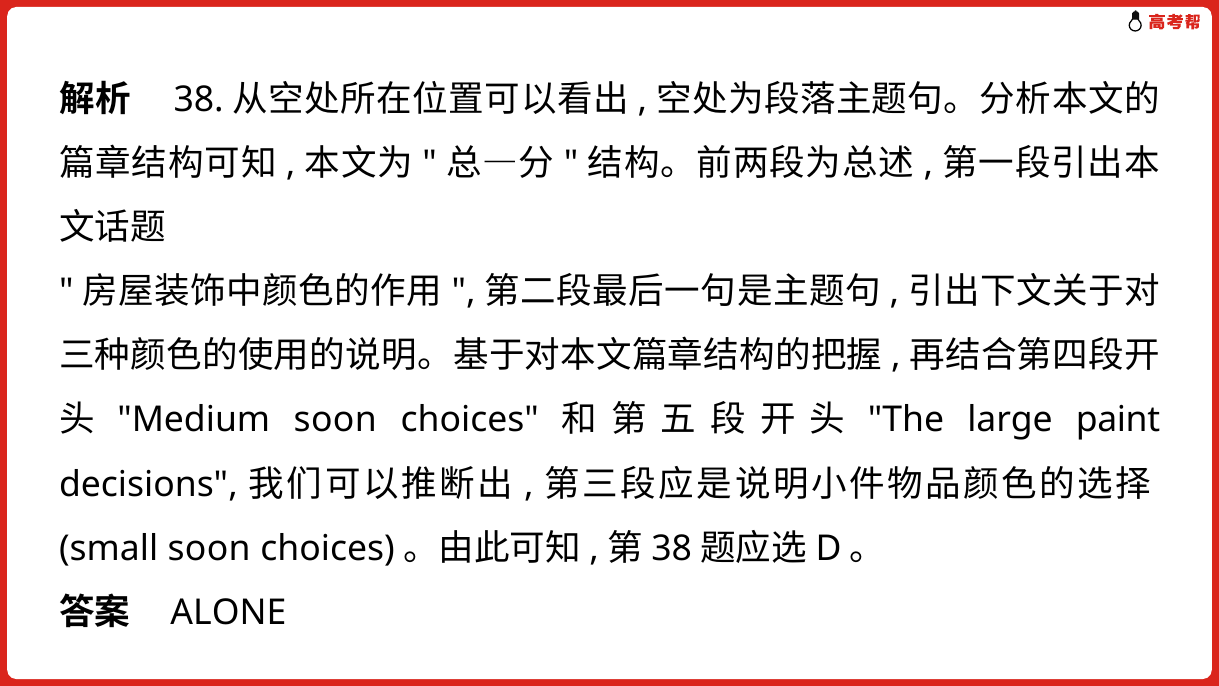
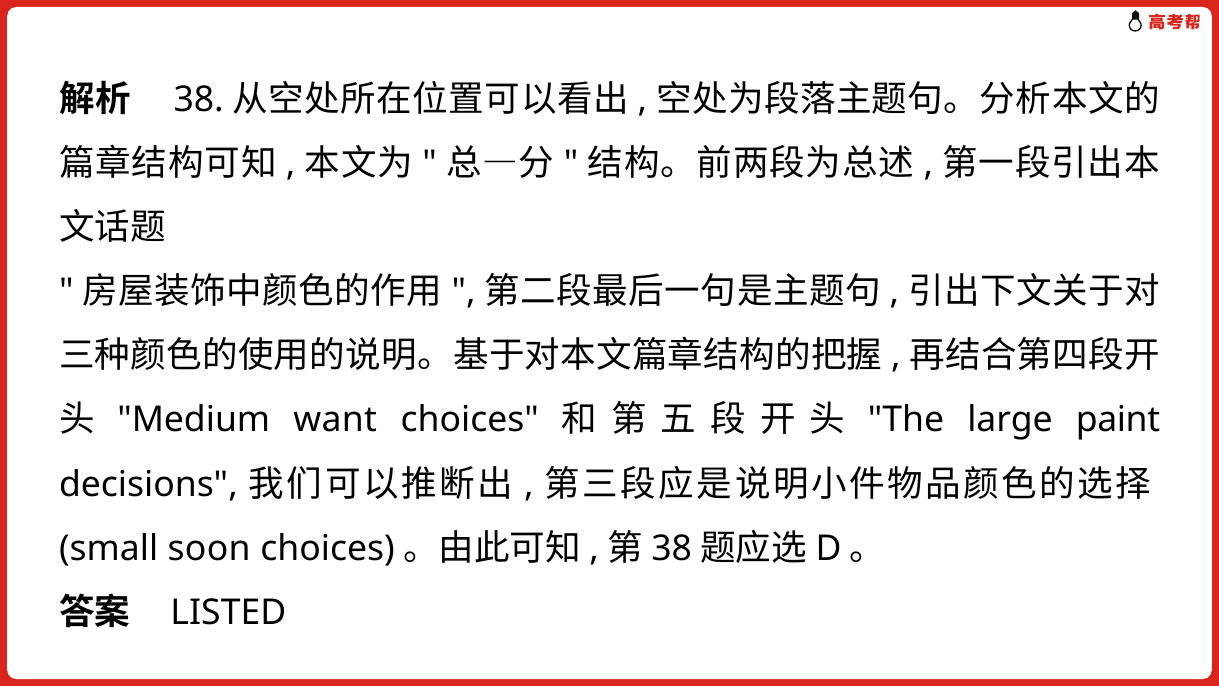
soon: soon -> want (335, 420)
ALONE: ALONE -> LISTED (228, 612)
